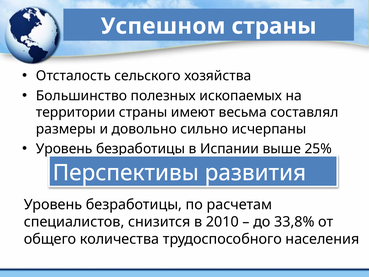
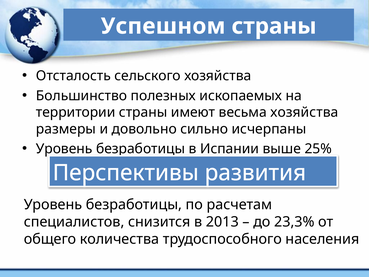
весьма составлял: составлял -> хозяйства (304, 112)
2010: 2010 -> 2013 (222, 222)
33,8%: 33,8% -> 23,3% (294, 222)
